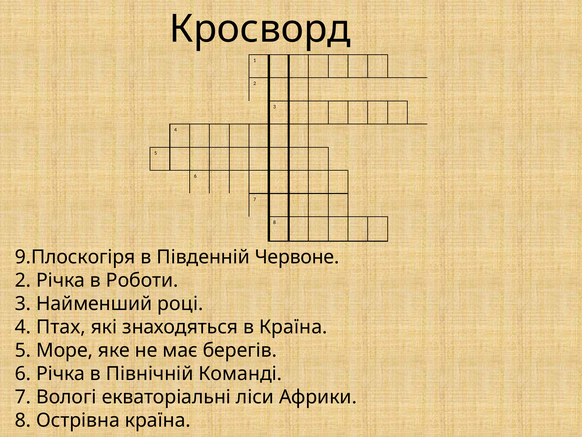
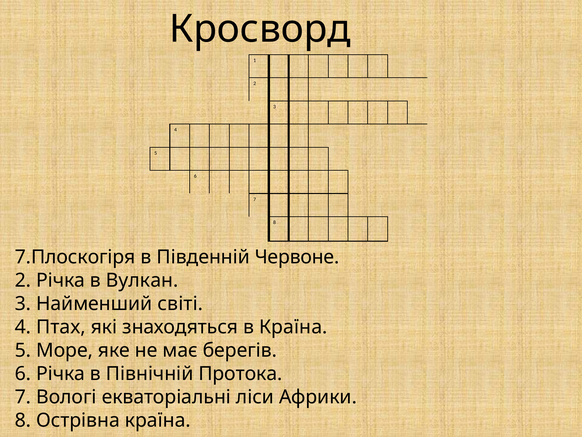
9.Плоскогіря: 9.Плоскогіря -> 7.Плоскогіря (75, 257)
Роботи: Роботи -> Вулкан (142, 280)
році: році -> світі (180, 303)
Команді: Команді -> Протока (240, 373)
